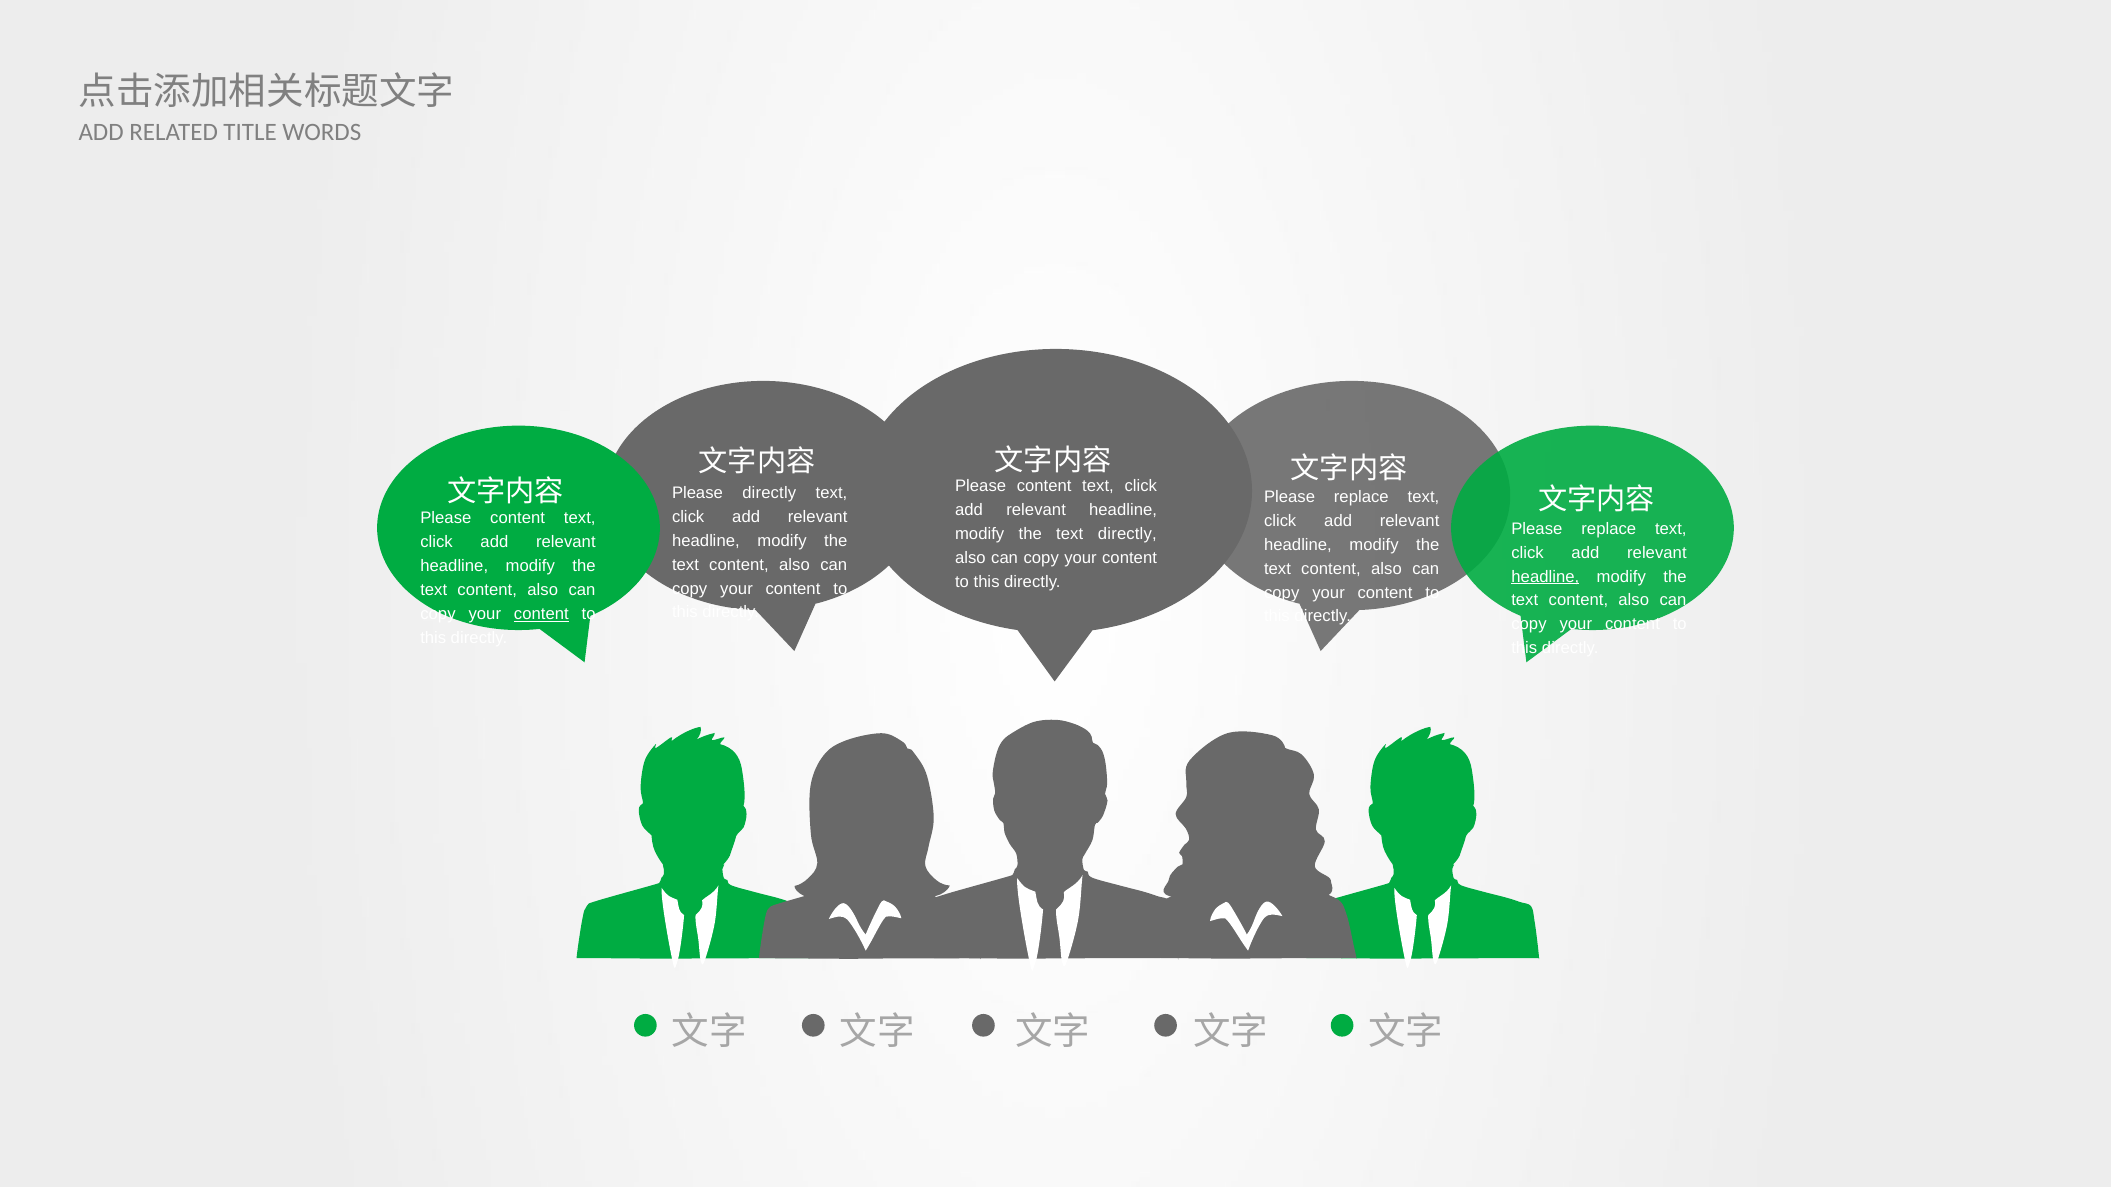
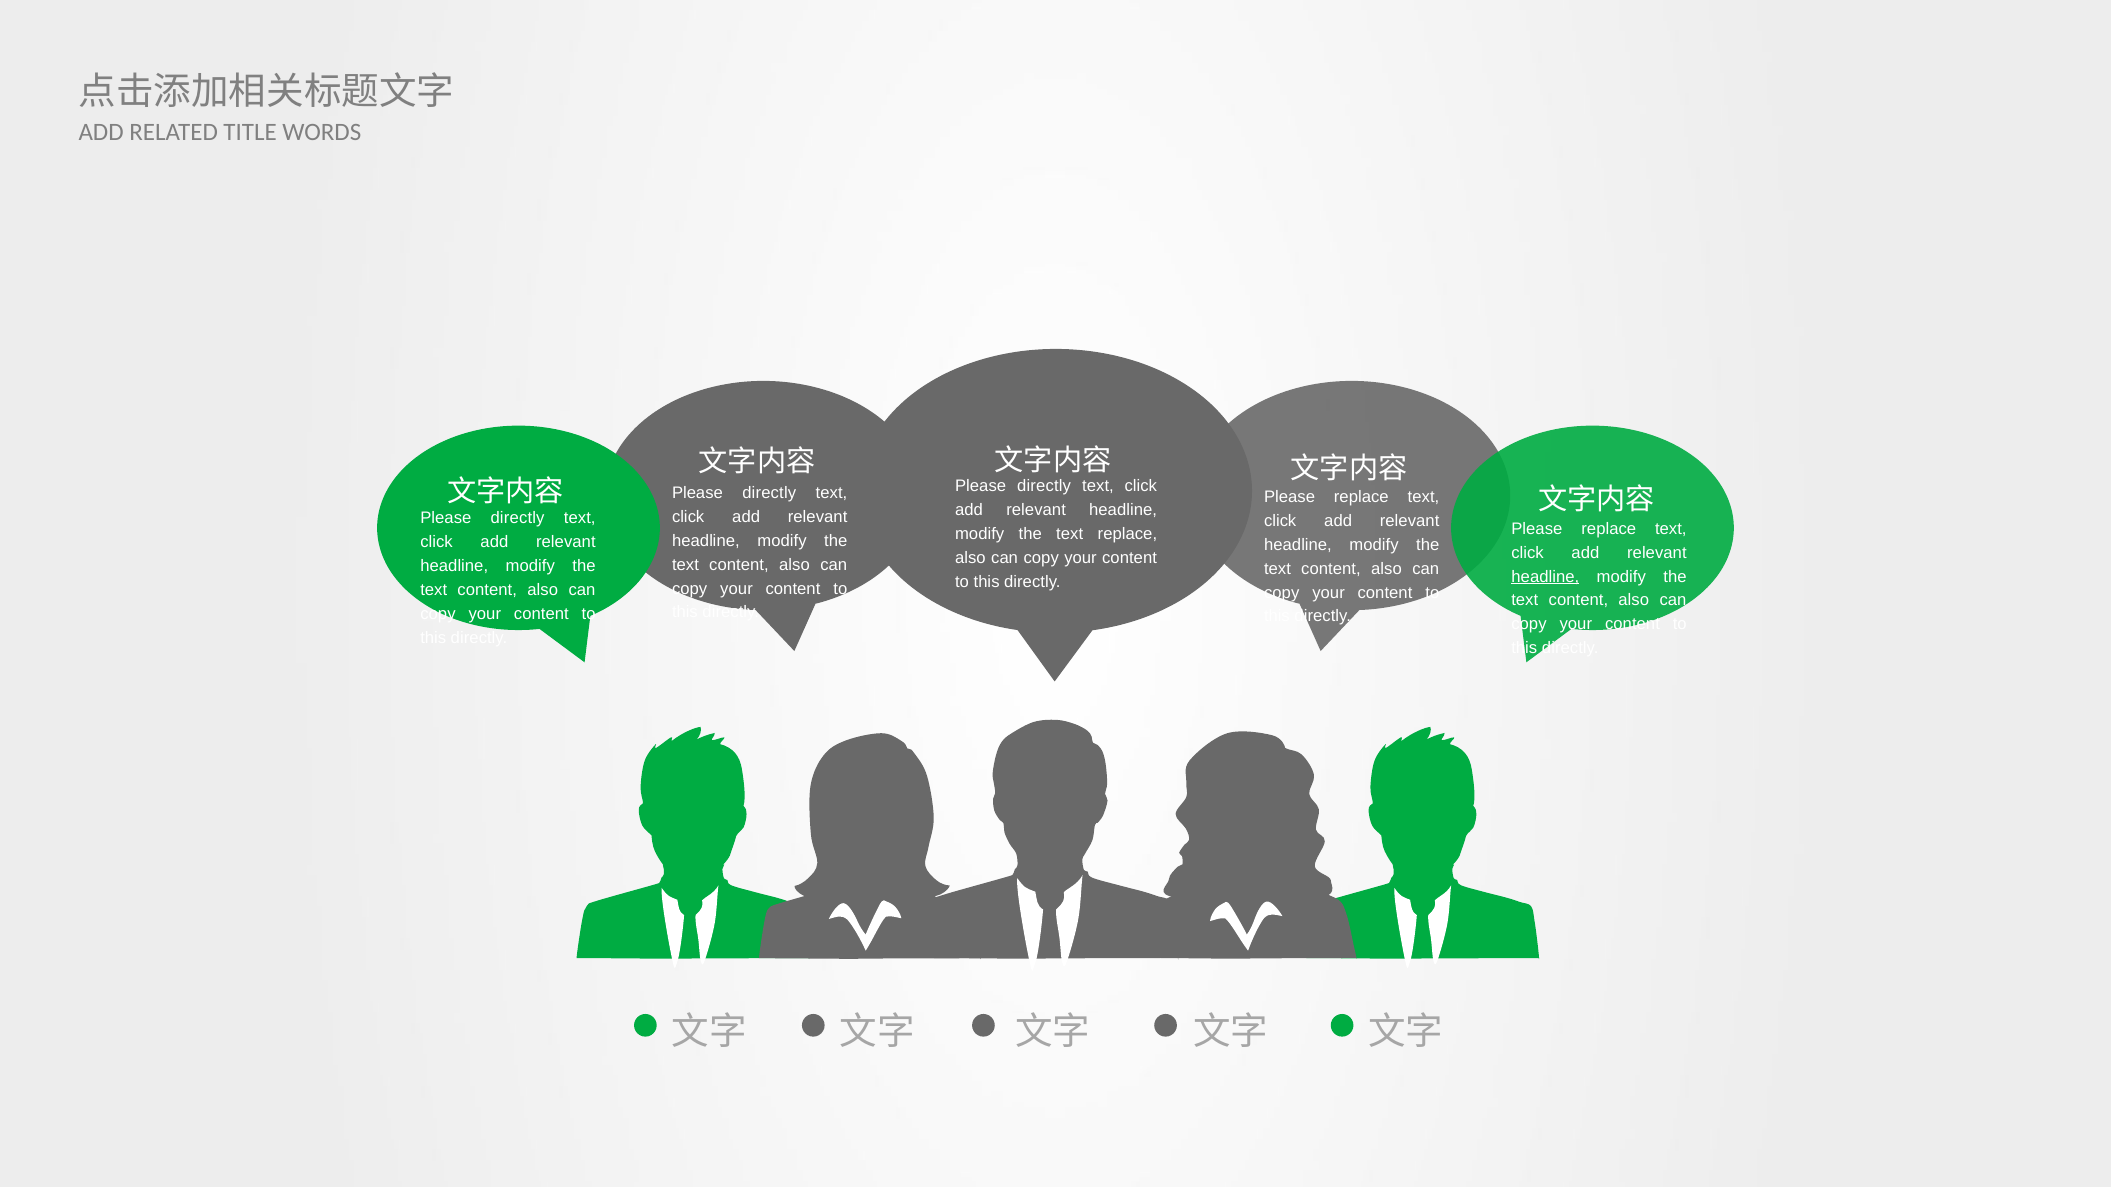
content: content -> directly (1044, 486)
content: content -> directly (518, 519)
text directly: directly -> replace (1127, 534)
content underline: present -> none (541, 614)
